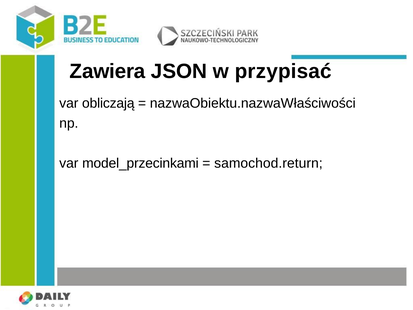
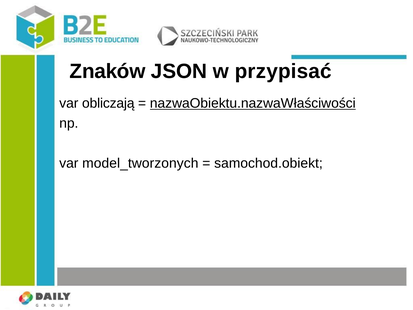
Zawiera: Zawiera -> Znaków (108, 71)
nazwaObiektu.nazwaWłaściwości underline: none -> present (253, 103)
model_przecinkami: model_przecinkami -> model_tworzonych (140, 163)
samochod.return: samochod.return -> samochod.obiekt (268, 163)
